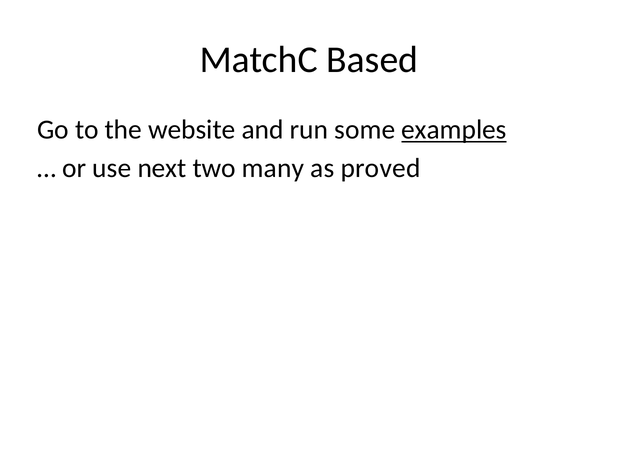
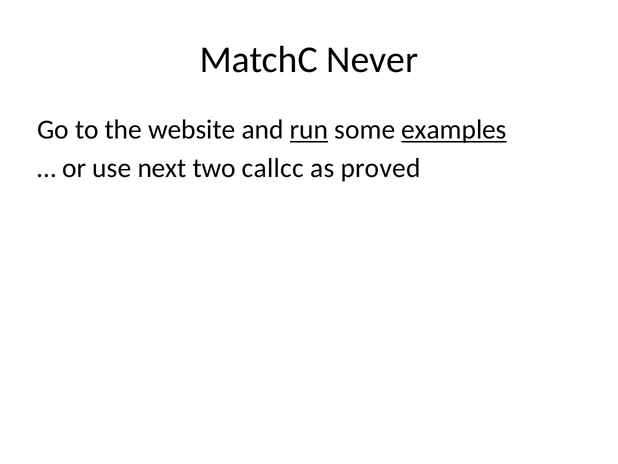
Based: Based -> Never (372, 60)
run underline: none -> present (309, 130)
many: many -> callcc (273, 168)
